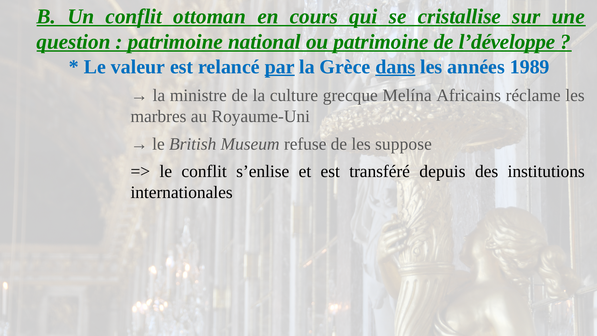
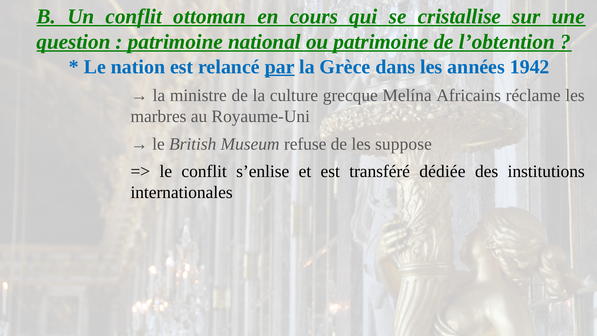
l’développe: l’développe -> l’obtention (507, 42)
valeur: valeur -> nation (138, 67)
dans underline: present -> none (395, 67)
1989: 1989 -> 1942 (530, 67)
depuis: depuis -> dédiée (442, 171)
